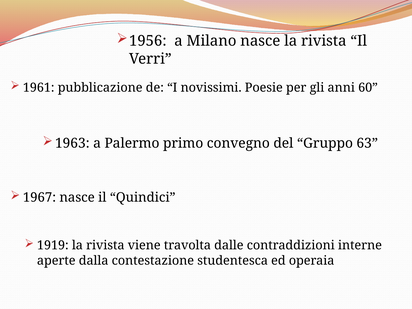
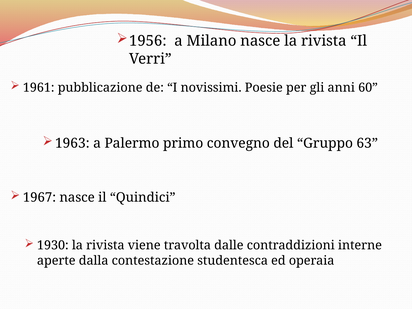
1919: 1919 -> 1930 (53, 245)
